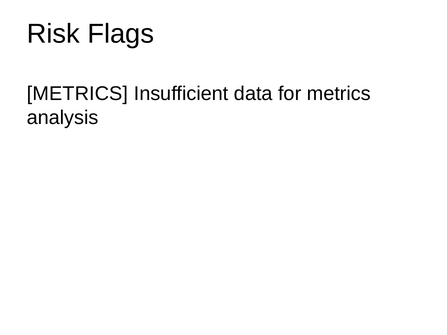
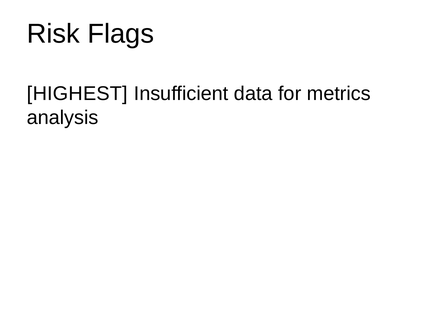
METRICS: METRICS -> HIGHEST (77, 94)
